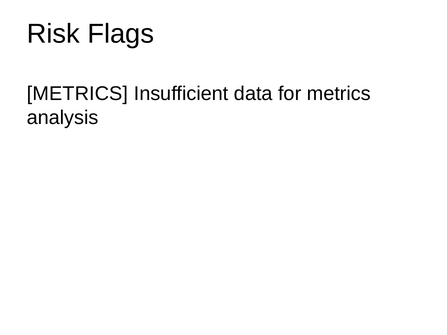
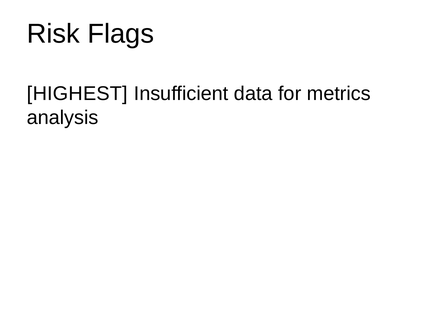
METRICS: METRICS -> HIGHEST (77, 94)
